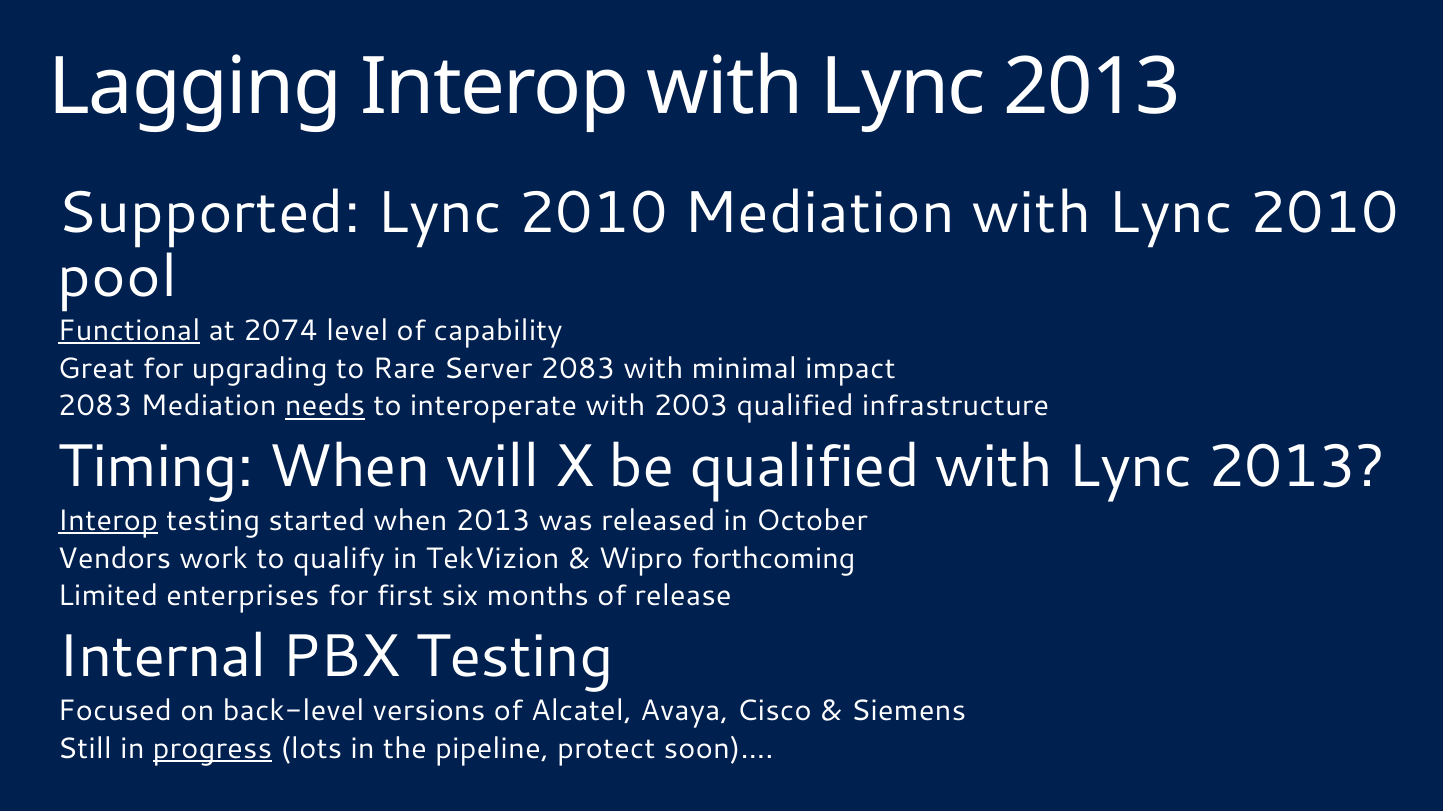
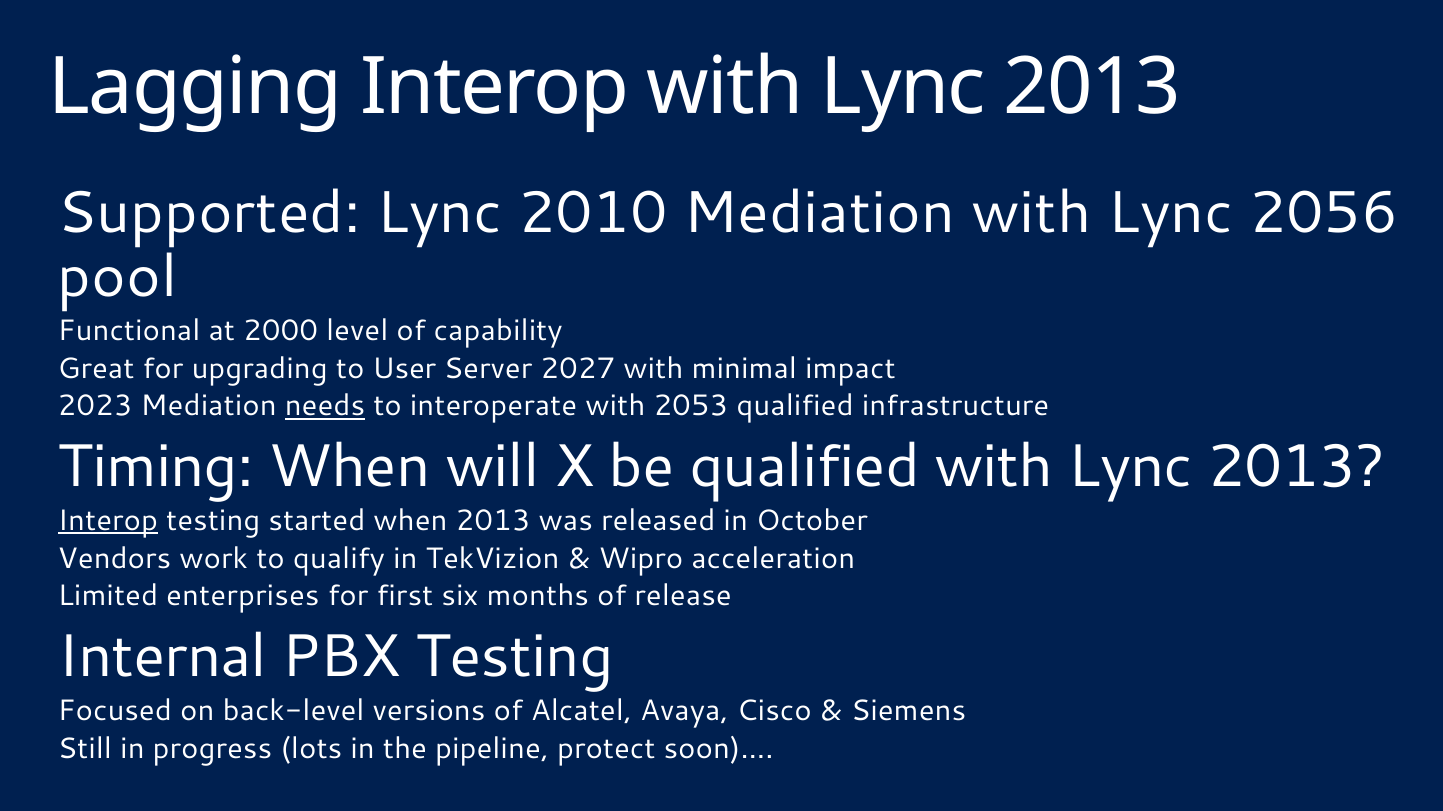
with Lync 2010: 2010 -> 2056 (1324, 213)
Functional underline: present -> none (129, 331)
2074: 2074 -> 2000 (281, 331)
Rare: Rare -> User (404, 369)
Server 2083: 2083 -> 2027 (578, 369)
2083: 2083 -> 2023 (95, 406)
2003: 2003 -> 2053 (691, 406)
forthcoming: forthcoming -> acceleration (773, 559)
progress underline: present -> none (212, 749)
